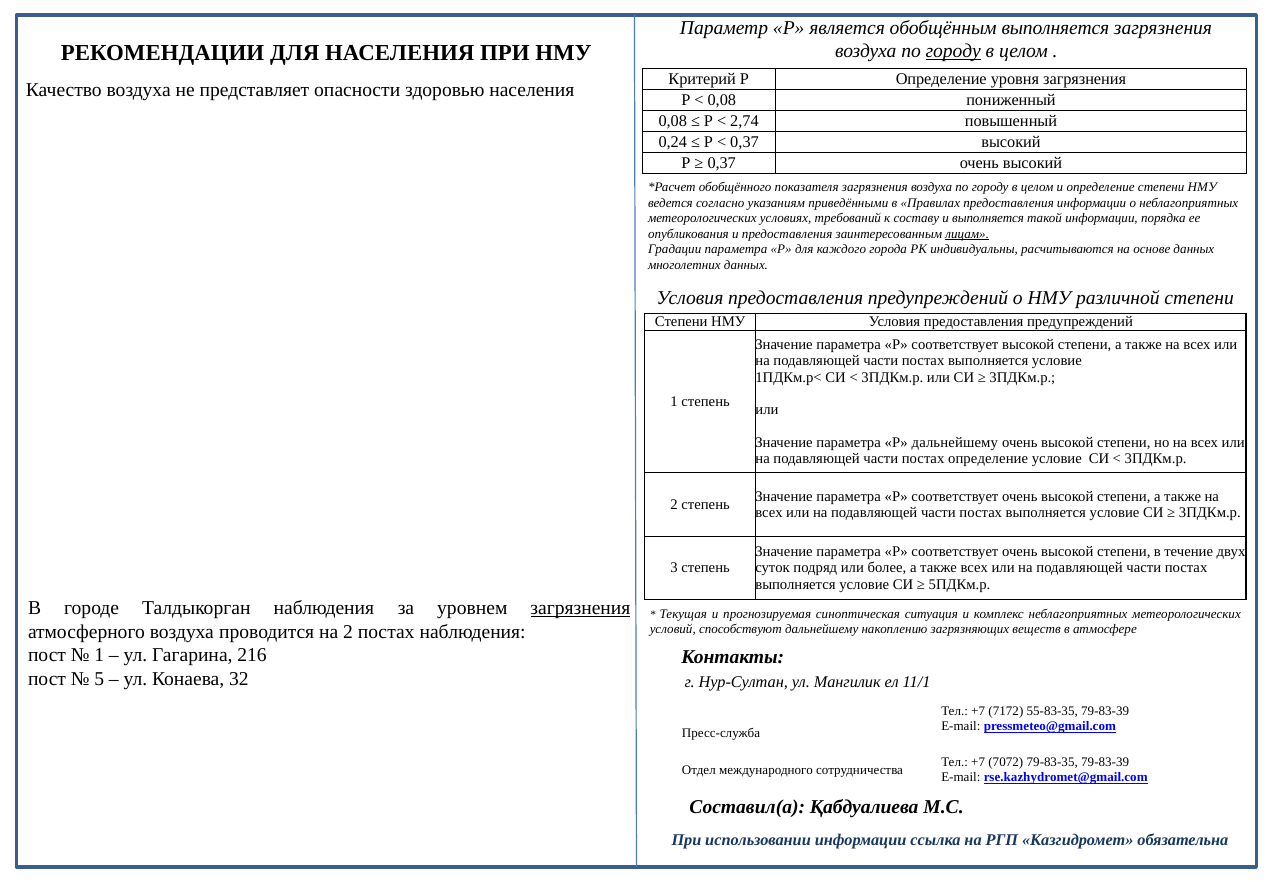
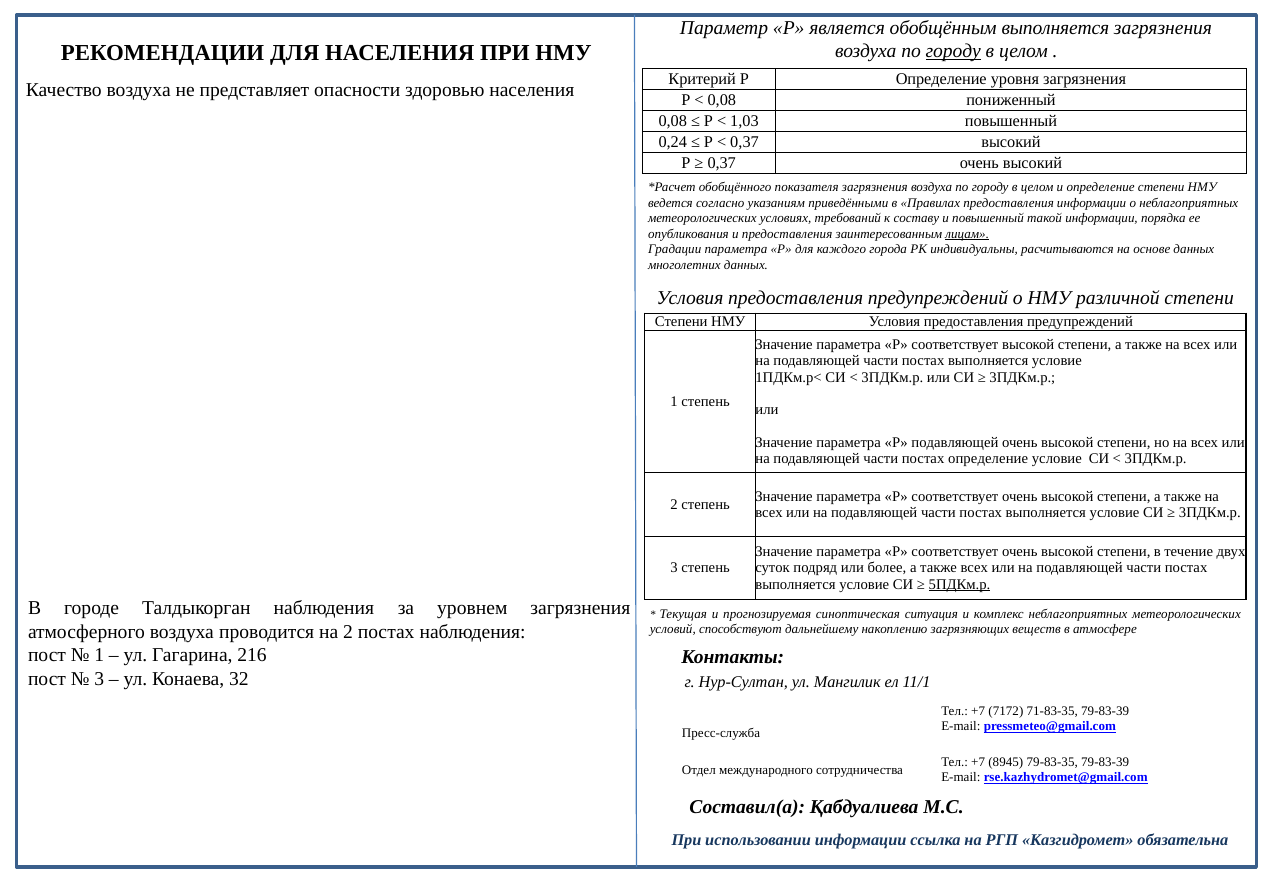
2,74: 2,74 -> 1,03 (744, 121)
и выполняется: выполняется -> повышенный (988, 218)
Р дальнейшему: дальнейшему -> подавляющей (955, 442)
5ПДКм.р underline: none -> present (960, 584)
загрязнения underline: present -> none (580, 608)
5: 5 -> 3 (99, 678)
55-83-35: 55-83-35 -> 71-83-35 (1052, 711)
7072: 7072 -> 8945 (1006, 762)
